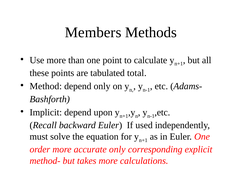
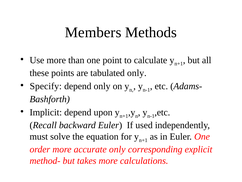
tabulated total: total -> only (137, 73)
Method: Method -> Specify (46, 86)
